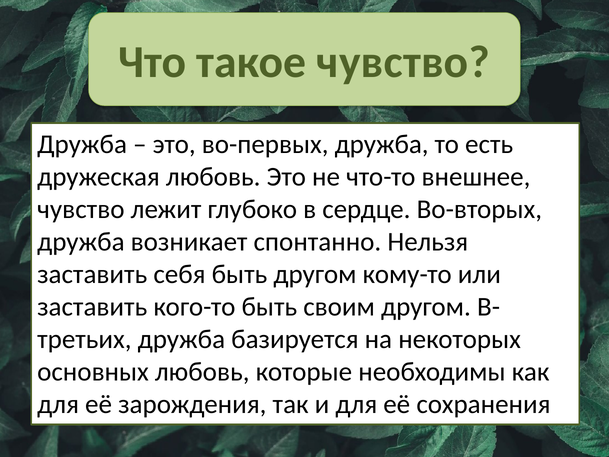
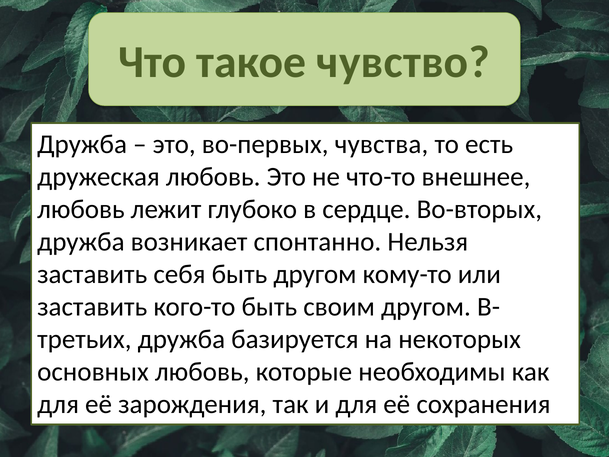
во-первых дружба: дружба -> чувства (381, 144)
чувство: чувство -> любовь (81, 209)
